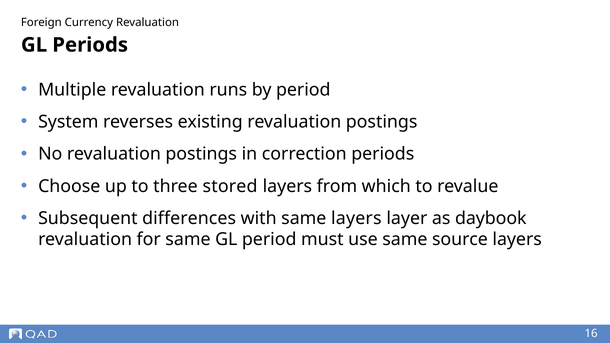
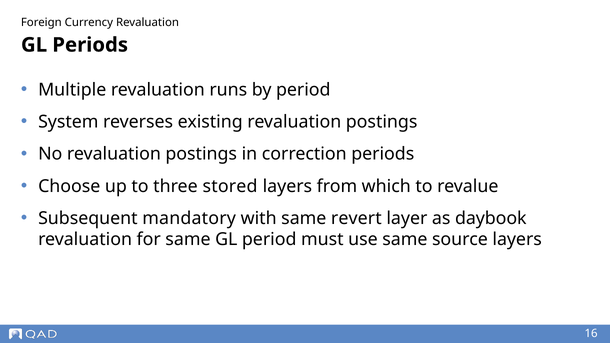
differences: differences -> mandatory (189, 218)
same layers: layers -> revert (356, 218)
